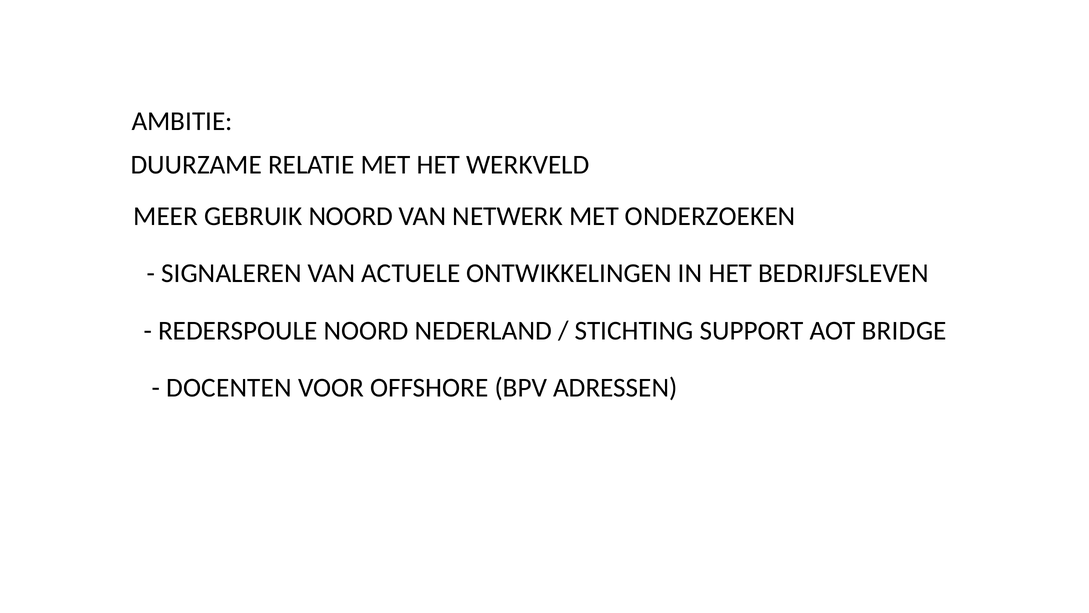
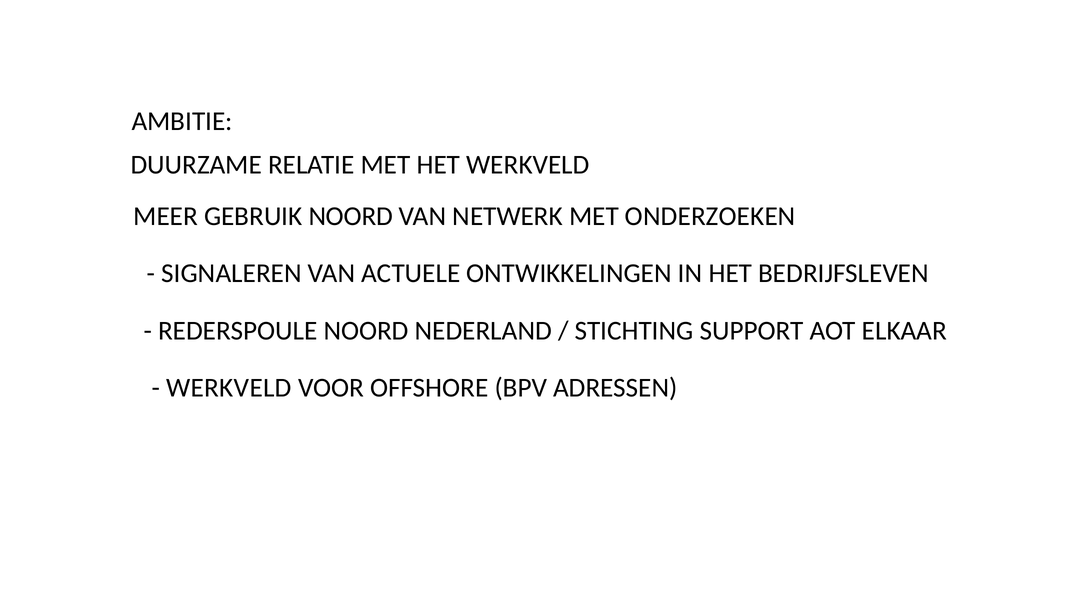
BRIDGE: BRIDGE -> ELKAAR (904, 330)
DOCENTEN: DOCENTEN -> WERKVELD (229, 387)
